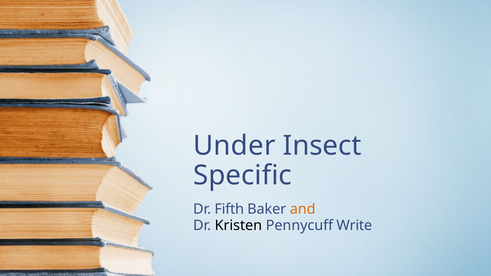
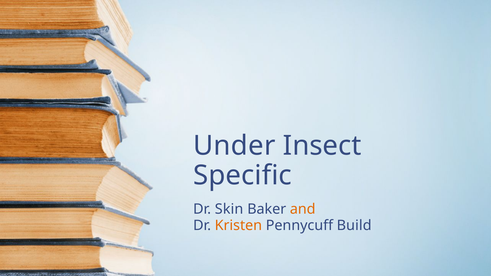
Fifth: Fifth -> Skin (229, 209)
Kristen colour: black -> orange (238, 226)
Write: Write -> Build (354, 226)
